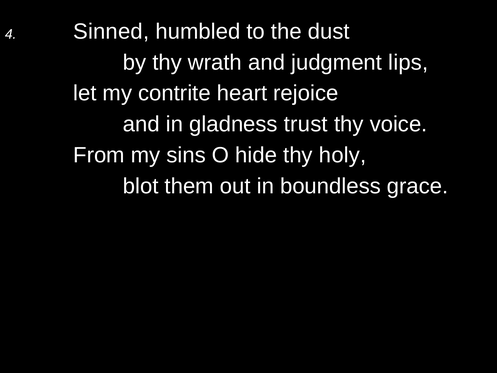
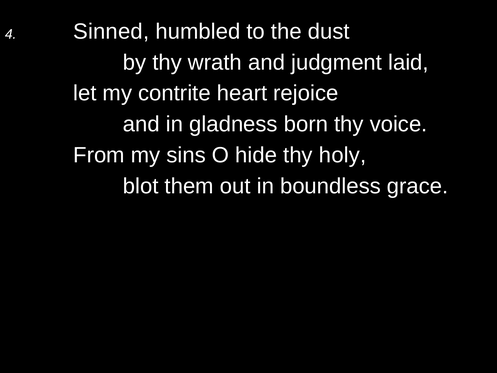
lips: lips -> laid (408, 62)
trust: trust -> born (306, 124)
